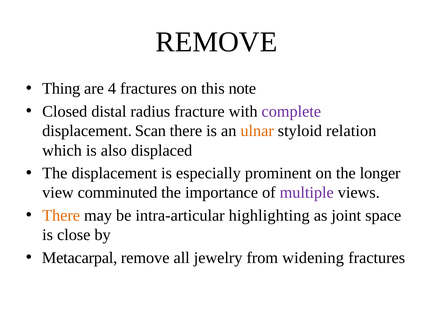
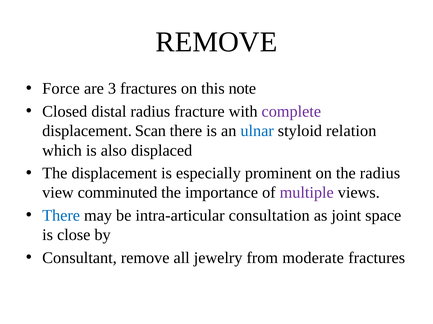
Thing: Thing -> Force (61, 89)
4: 4 -> 3 (112, 89)
ulnar colour: orange -> blue (257, 131)
the longer: longer -> radius (380, 174)
There colour: orange -> blue (61, 216)
highlighting: highlighting -> consultation (269, 216)
Metacarpal: Metacarpal -> Consultant (80, 258)
widening: widening -> moderate (313, 258)
